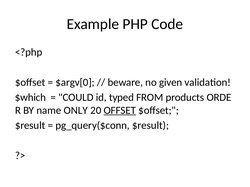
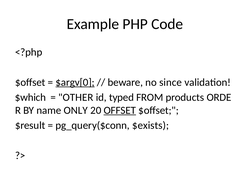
$argv[0 underline: none -> present (75, 83)
given: given -> since (171, 83)
COULD: COULD -> OTHER (76, 98)
pg_query($conn $result: $result -> $exists (150, 126)
